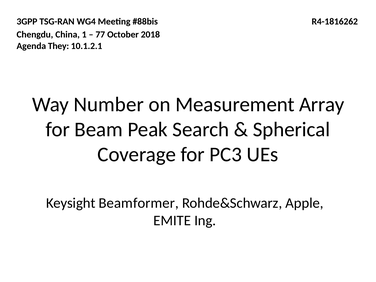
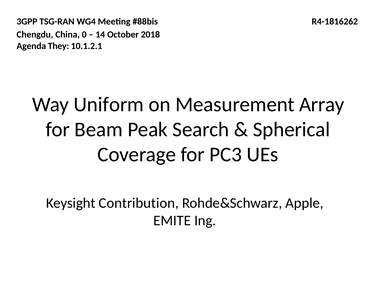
1: 1 -> 0 (84, 35)
77: 77 -> 14 (100, 35)
Number: Number -> Uniform (109, 104)
Beamformer: Beamformer -> Contribution (139, 203)
